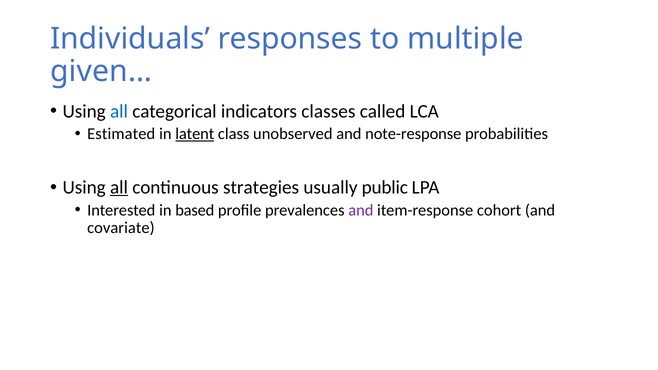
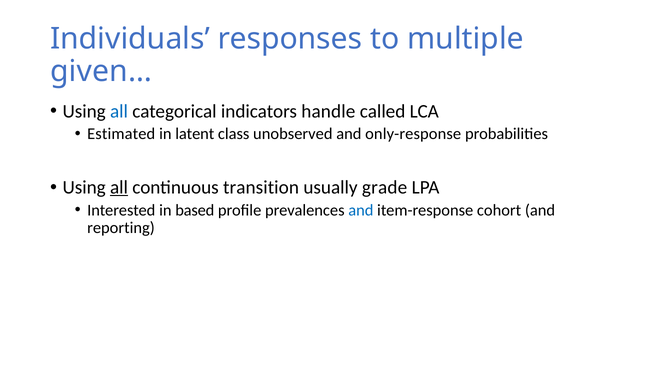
classes: classes -> handle (328, 111)
latent underline: present -> none (195, 134)
note-response: note-response -> only-response (413, 134)
strategies: strategies -> transition (261, 187)
public: public -> grade (385, 187)
and colour: purple -> blue (361, 210)
covariate: covariate -> reporting (121, 228)
